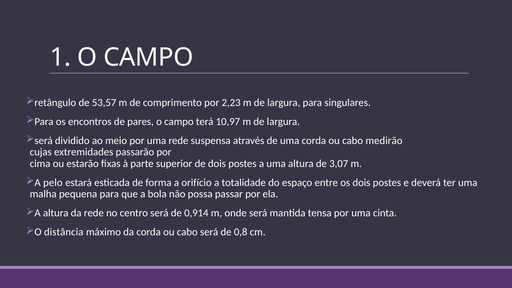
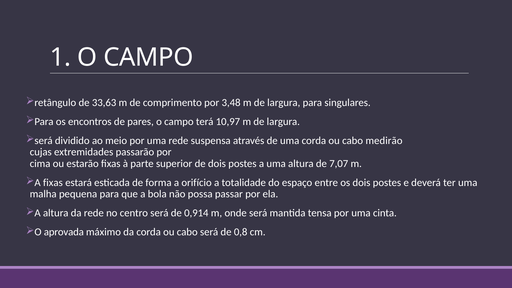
53,57: 53,57 -> 33,63 (104, 103)
2,23: 2,23 -> 3,48 (231, 103)
3,07: 3,07 -> 7,07 (339, 164)
A pelo: pelo -> fixas (53, 183)
distância: distância -> aprovada (64, 232)
